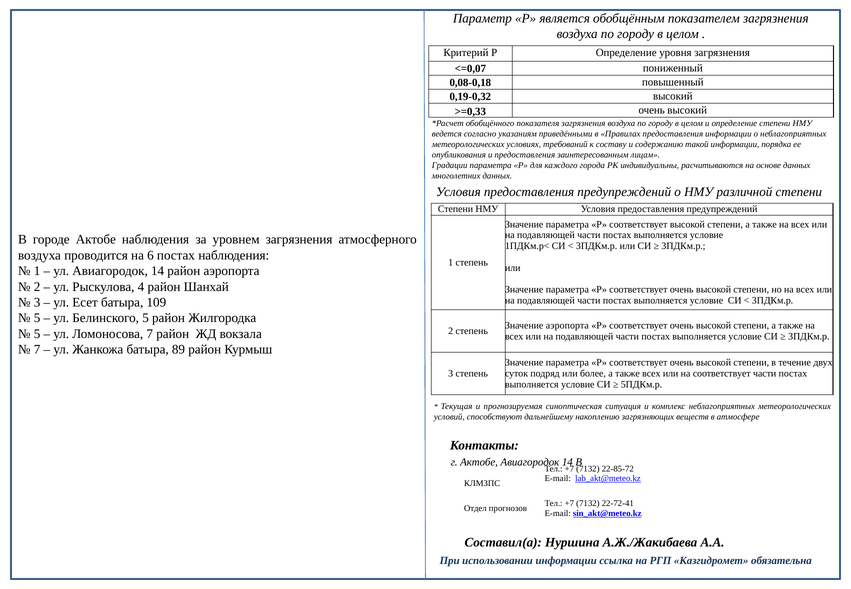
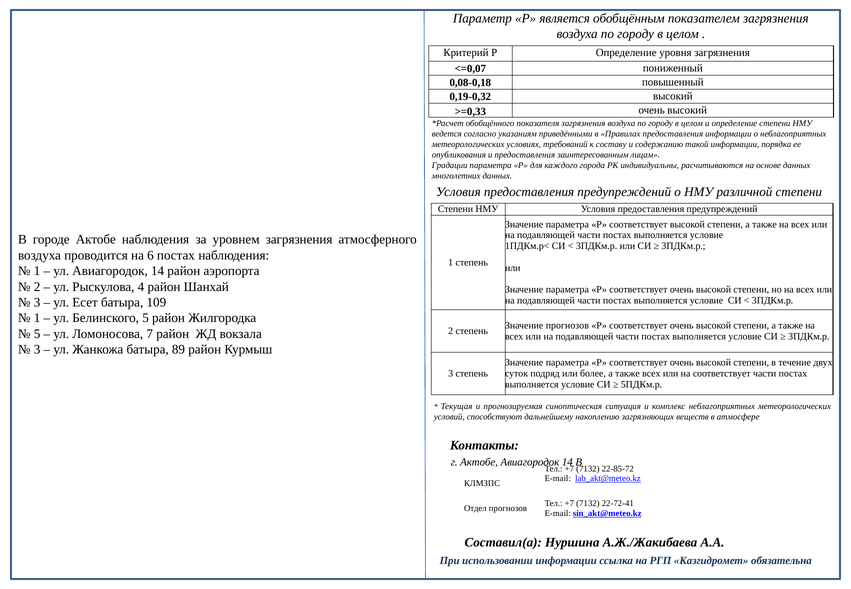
5: 5 -> 1 (37, 318)
Значение аэропорта: аэропорта -> прогнозов (567, 326)
7: 7 -> 3 (37, 350)
